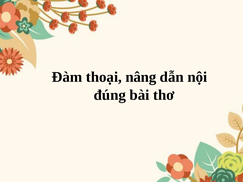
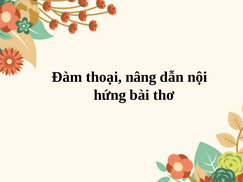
đúng: đúng -> hứng (110, 95)
